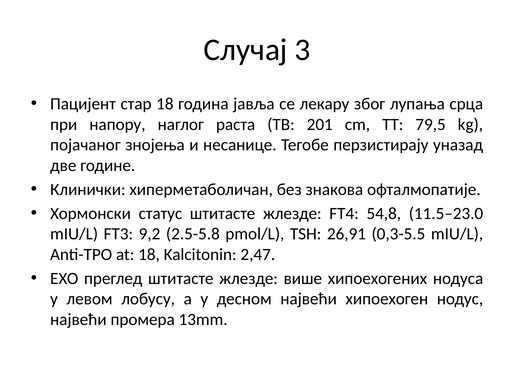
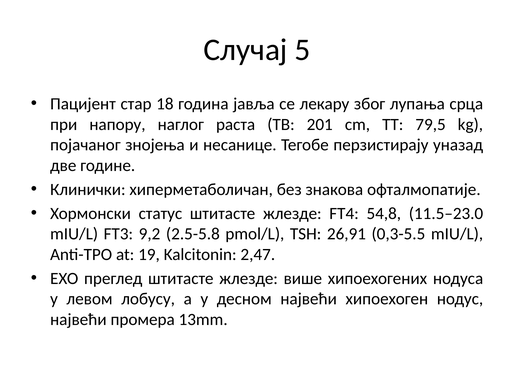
3: 3 -> 5 (303, 50)
at 18: 18 -> 19 (149, 255)
